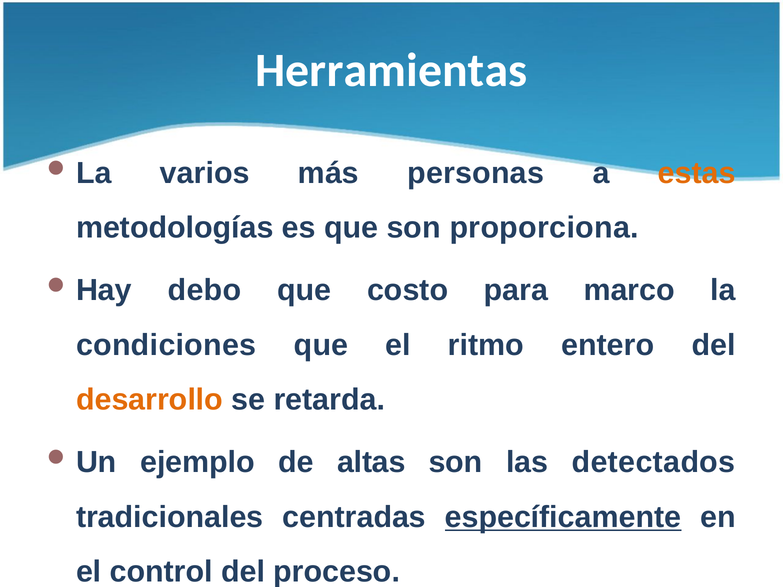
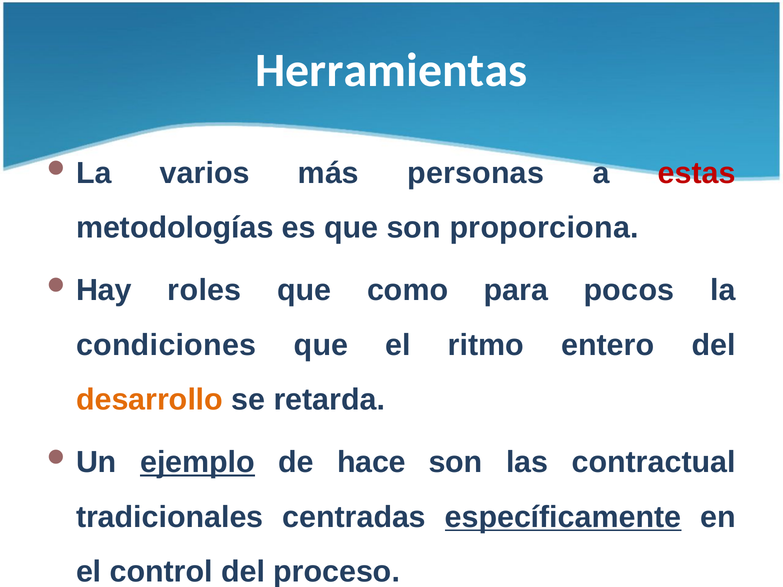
estas colour: orange -> red (697, 173)
debo: debo -> roles (204, 290)
costo: costo -> como (408, 290)
marco: marco -> pocos (629, 290)
ejemplo underline: none -> present (198, 462)
altas: altas -> hace (371, 462)
detectados: detectados -> contractual (654, 462)
